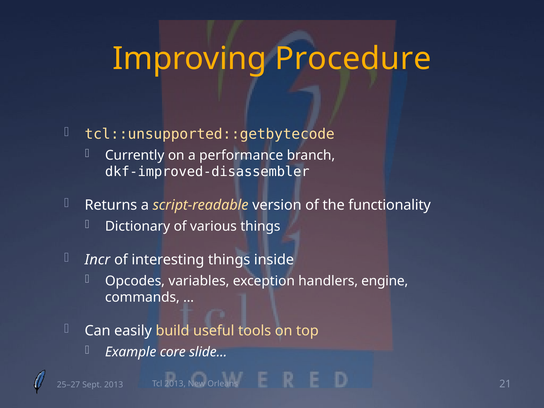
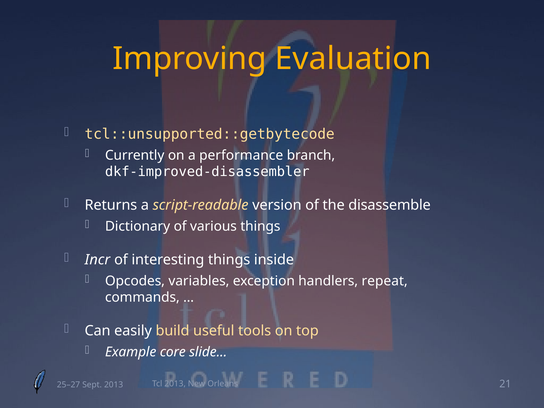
Procedure: Procedure -> Evaluation (353, 59)
functionality: functionality -> disassemble (390, 205)
engine: engine -> repeat (385, 281)
